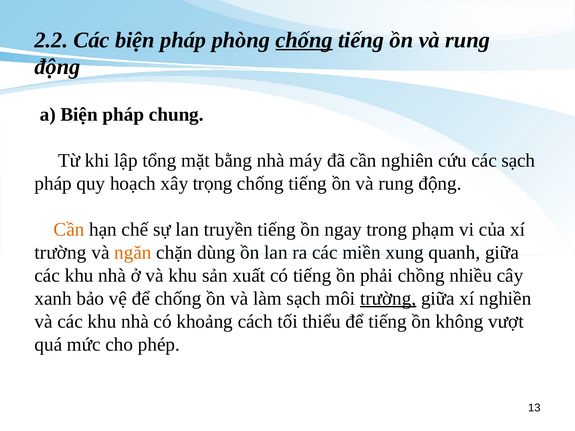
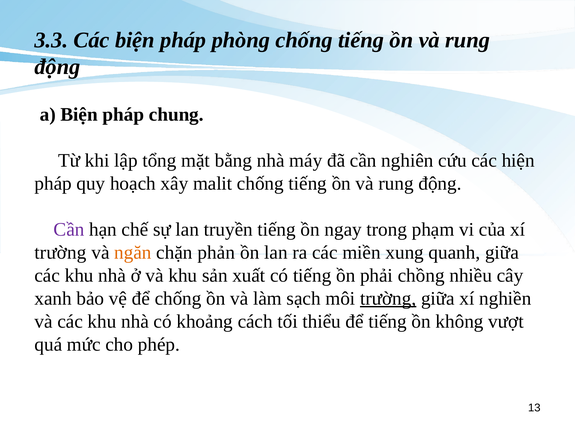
2.2: 2.2 -> 3.3 (51, 40)
chống underline: present -> none (304, 40)
các sạch: sạch -> hiện (518, 161)
trọng: trọng -> malit (213, 184)
Cần colour: orange -> purple (69, 230)
dùng: dùng -> phản (216, 253)
